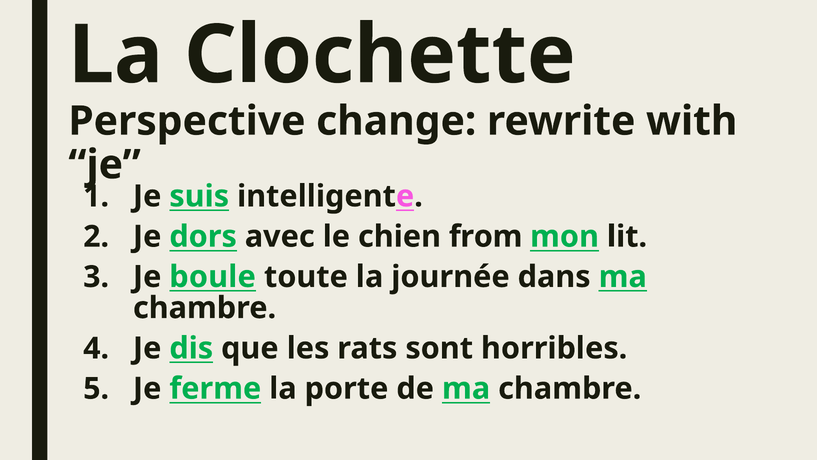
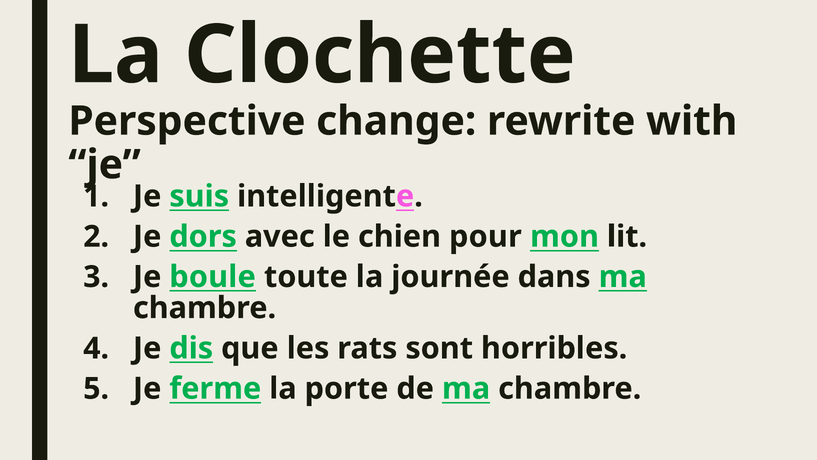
from: from -> pour (485, 236)
